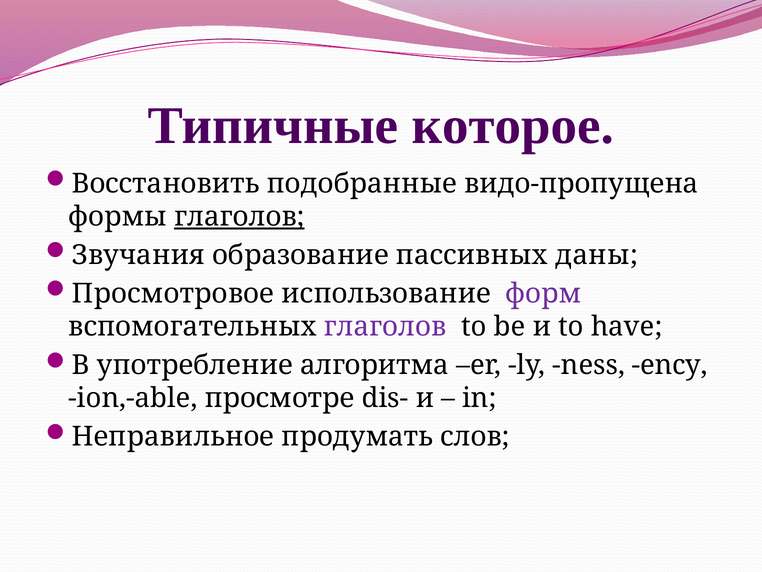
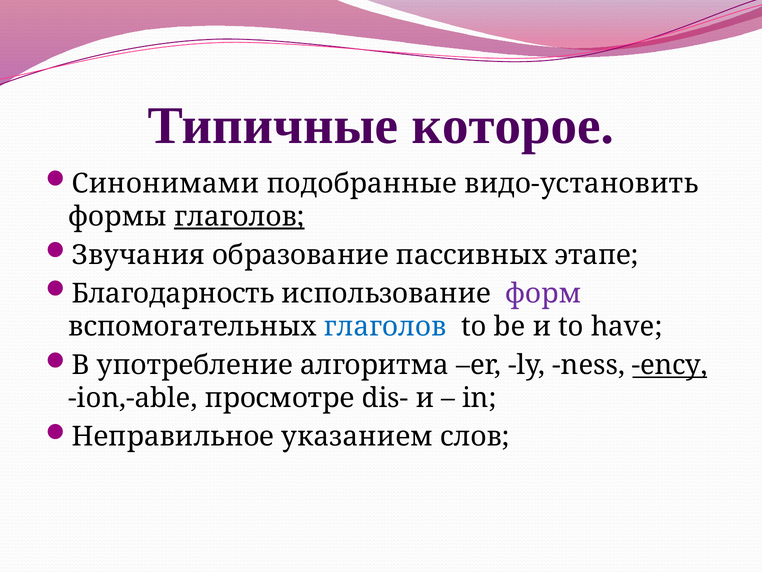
Восстановить: Восстановить -> Синонимами (166, 183)
видо-пропущена: видо-пропущена -> видо-установить (581, 183)
даны: даны -> этапе (597, 255)
Просмотровое: Просмотровое -> Благодарность (173, 293)
глаголов colour: purple -> blue (385, 326)
ency underline: none -> present (670, 365)
продумать: продумать -> указанием (357, 436)
